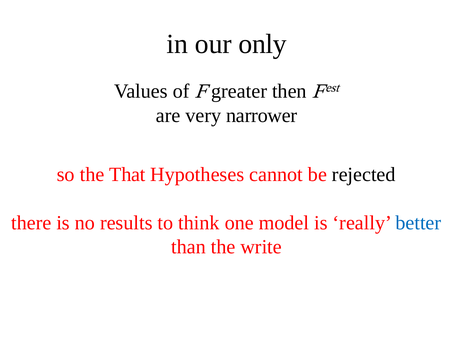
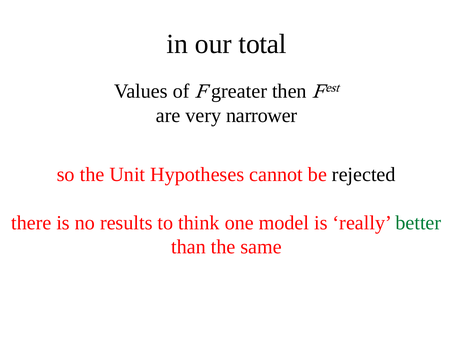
only: only -> total (263, 44)
That: That -> Unit (127, 174)
better colour: blue -> green (418, 223)
write: write -> same (261, 247)
